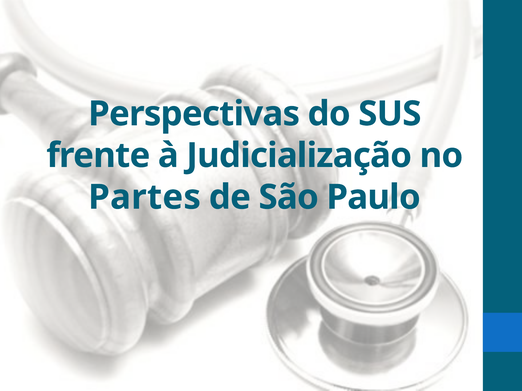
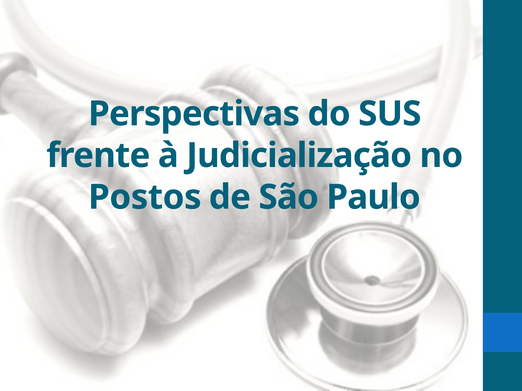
Partes: Partes -> Postos (145, 197)
